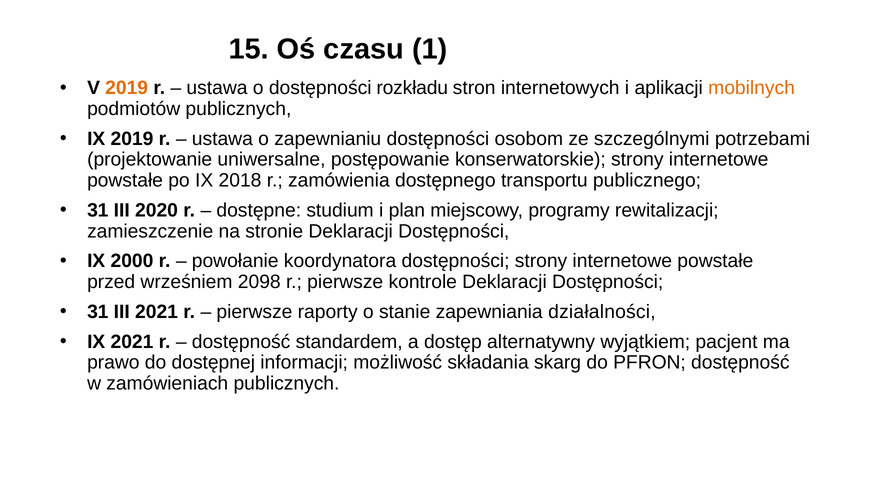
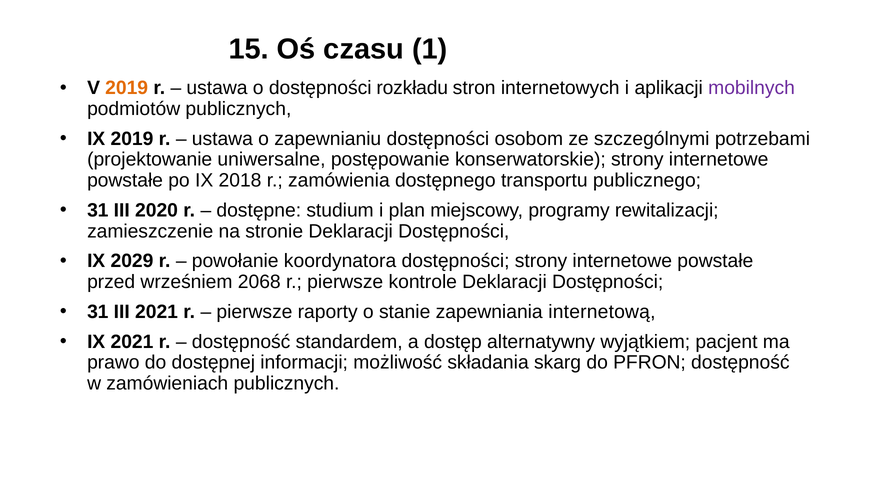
mobilnych colour: orange -> purple (752, 88)
2000: 2000 -> 2029 (132, 261)
2098: 2098 -> 2068 (259, 282)
działalności: działalności -> internetową (602, 312)
